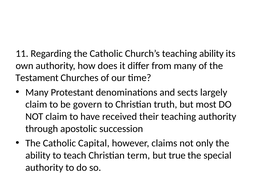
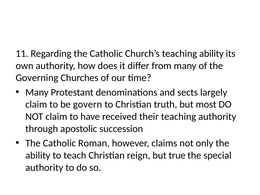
Testament: Testament -> Governing (37, 78)
Capital: Capital -> Roman (94, 143)
term: term -> reign (139, 155)
